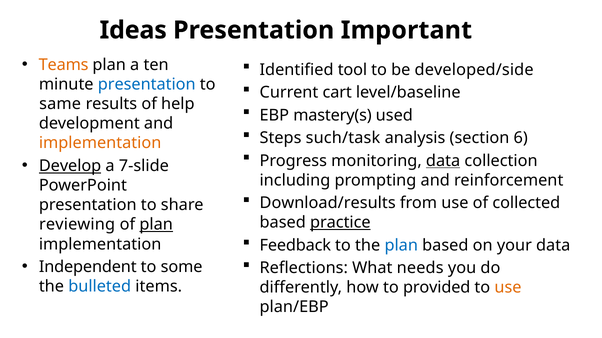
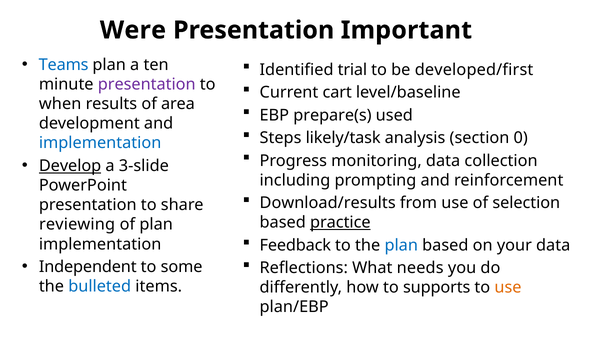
Ideas: Ideas -> Were (133, 30)
Teams colour: orange -> blue (64, 65)
tool: tool -> trial (352, 70)
developed/side: developed/side -> developed/first (474, 70)
presentation colour: blue -> purple (147, 85)
same: same -> when (60, 104)
help: help -> area (178, 104)
mastery(s: mastery(s -> prepare(s (332, 115)
such/task: such/task -> likely/task (343, 138)
6: 6 -> 0 (521, 138)
implementation colour: orange -> blue (100, 143)
data underline: present -> none (443, 161)
7-slide: 7-slide -> 3-slide (144, 166)
collected: collected -> selection (526, 203)
plan underline: present -> none (156, 225)
provided: provided -> supports (437, 288)
